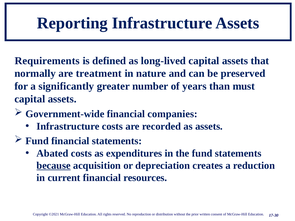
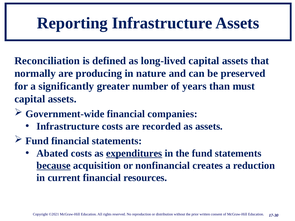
Requirements: Requirements -> Reconciliation (47, 61)
treatment: treatment -> producing (99, 74)
expenditures underline: none -> present (134, 153)
depreciation: depreciation -> nonfinancial (163, 166)
